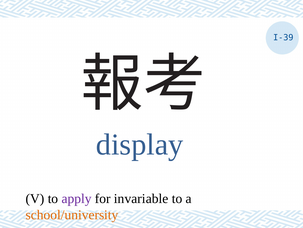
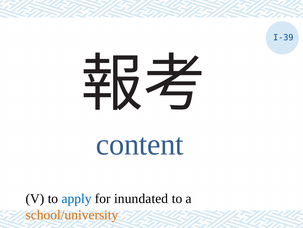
display: display -> content (140, 144)
apply colour: purple -> blue (77, 198)
invariable: invariable -> inundated (141, 198)
